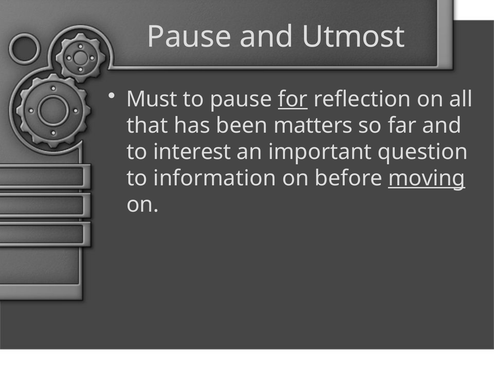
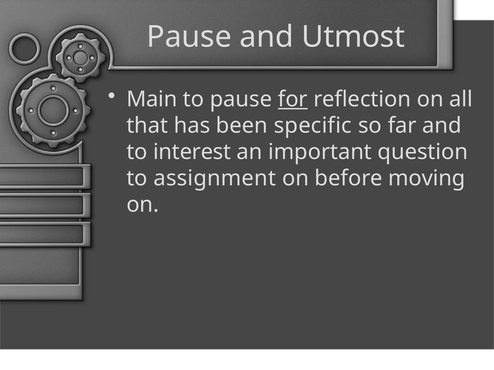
Must: Must -> Main (152, 100)
matters: matters -> specific (313, 126)
information: information -> assignment (215, 179)
moving underline: present -> none (427, 179)
